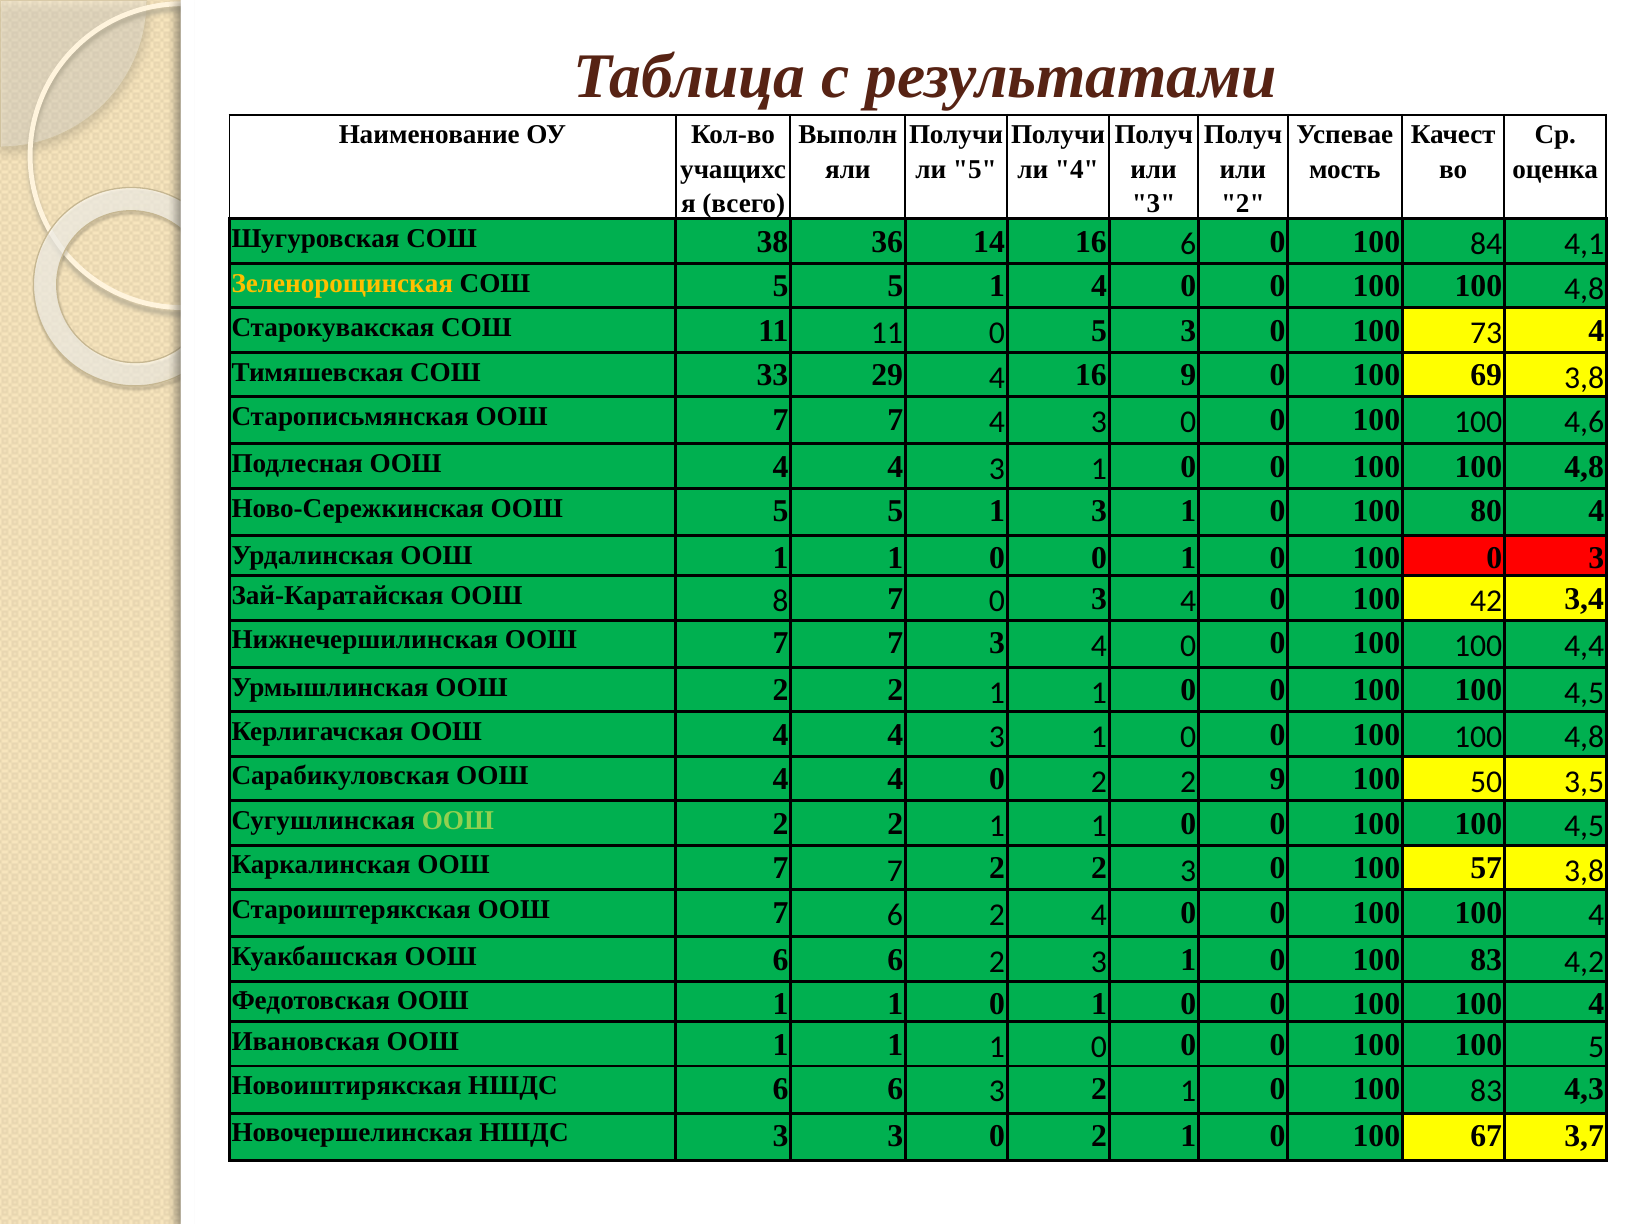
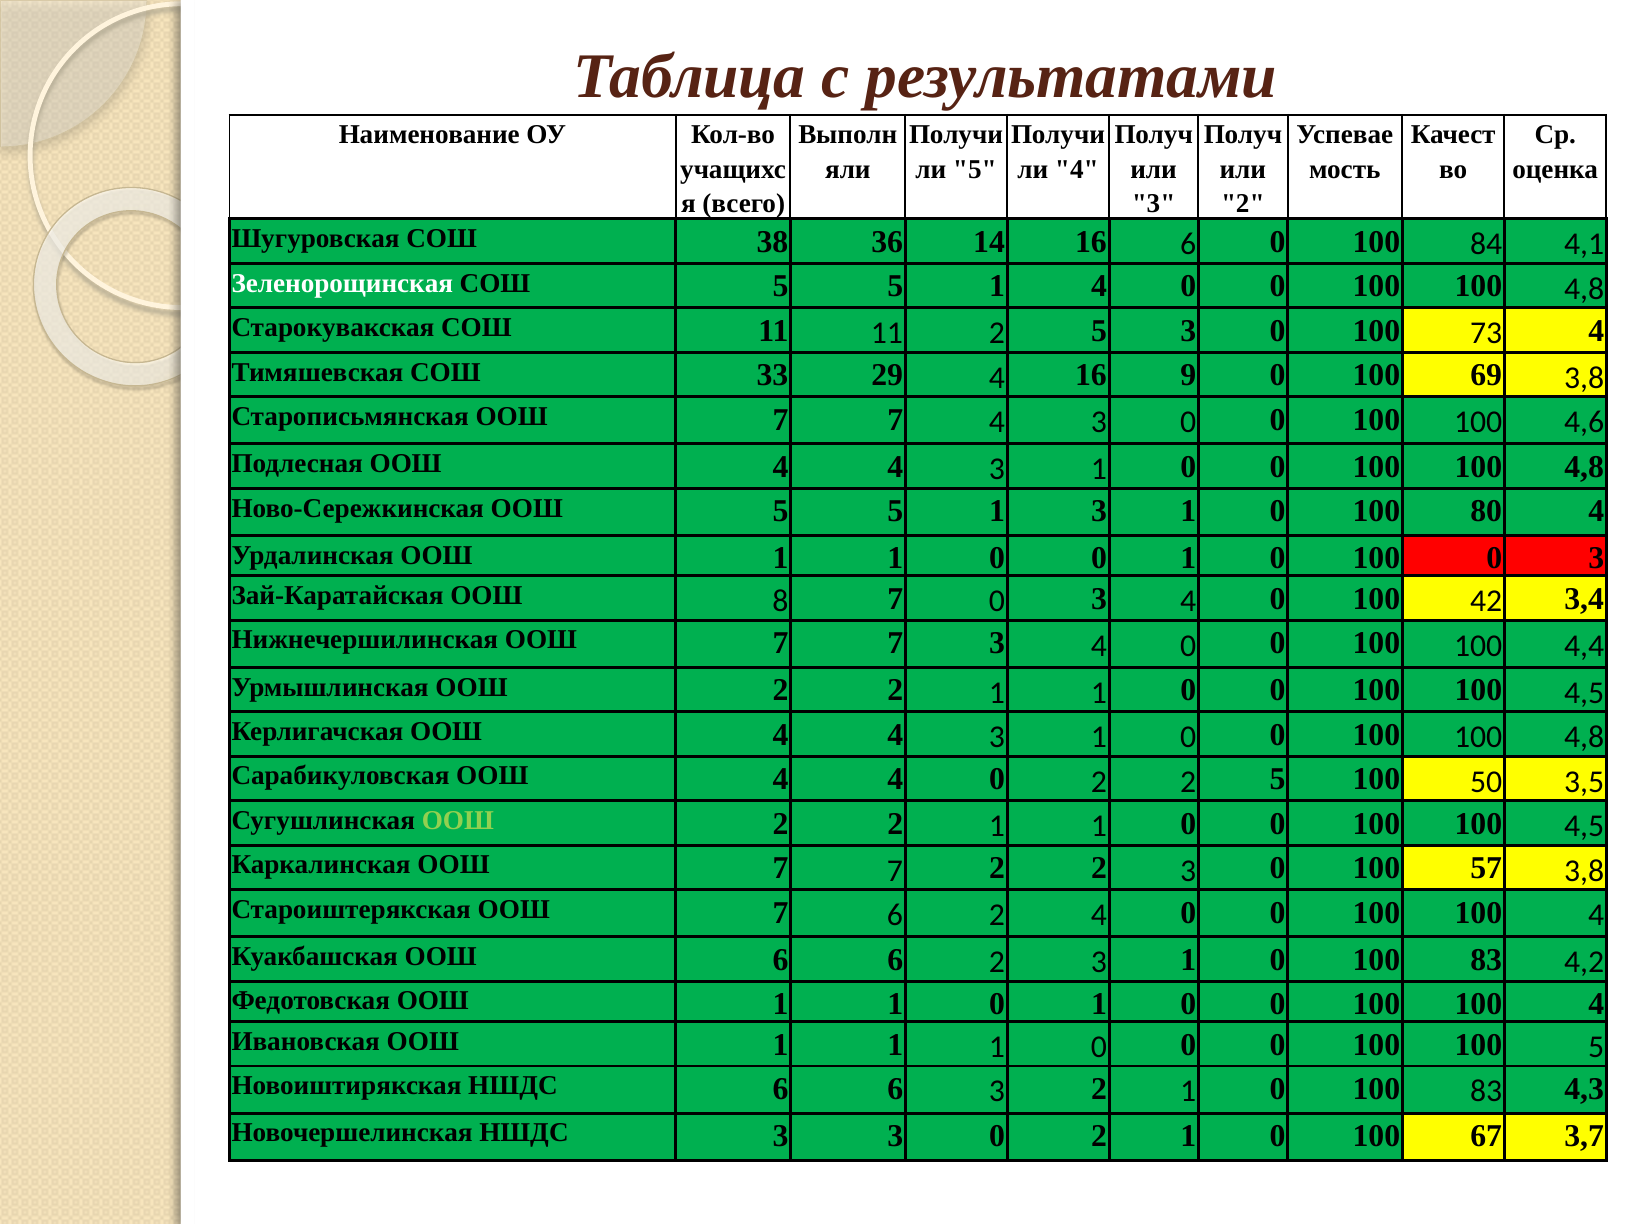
Зеленорощинская colour: yellow -> white (342, 283)
11 0: 0 -> 2 (997, 333)
2 2 9: 9 -> 5 (1278, 779)
